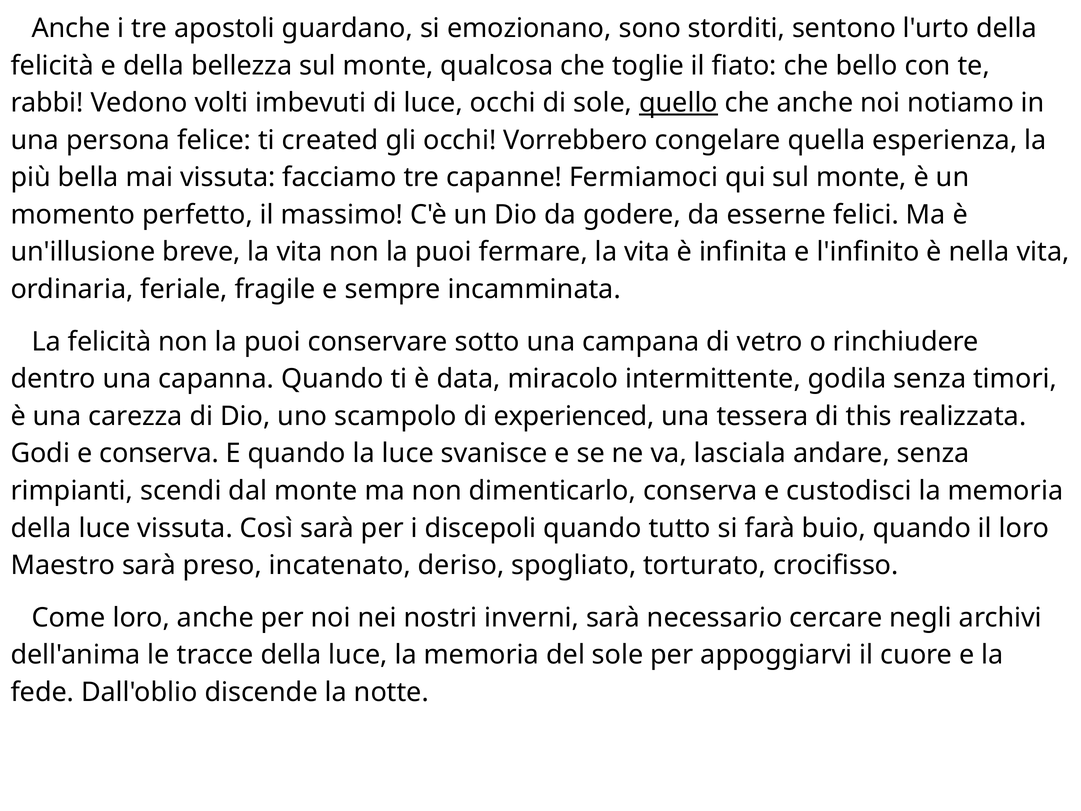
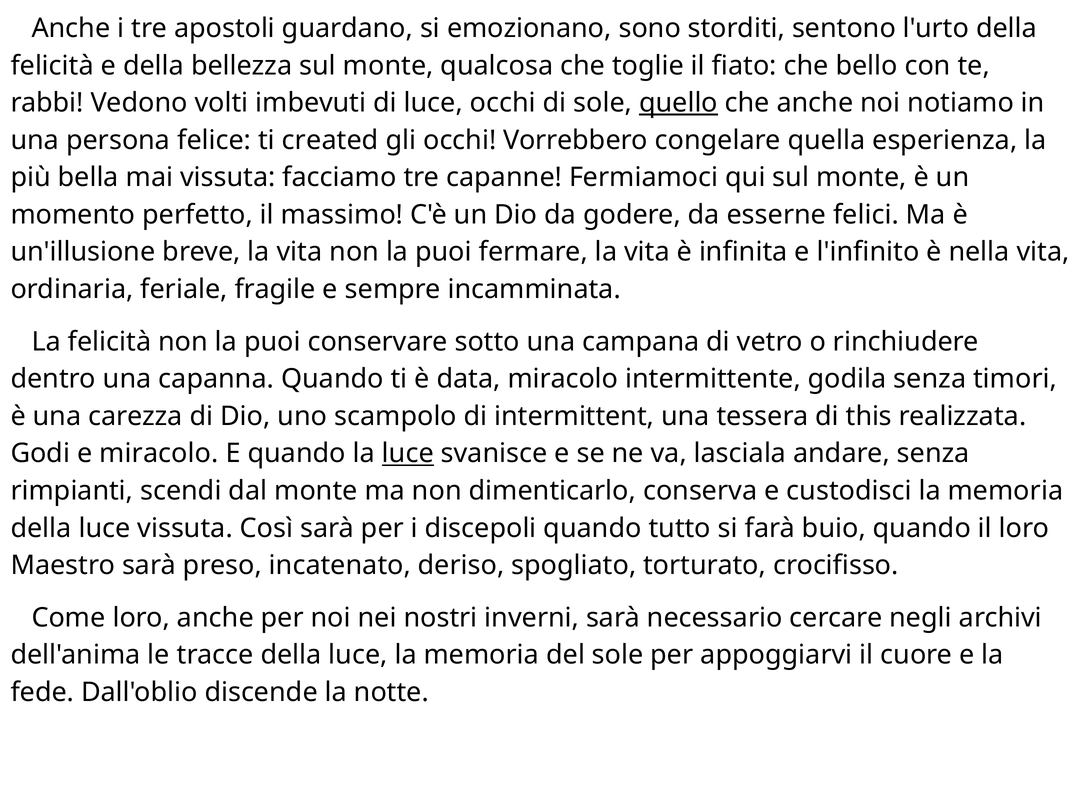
experienced: experienced -> intermittent (574, 416)
e conserva: conserva -> miracolo (159, 453)
luce underline: none -> present (408, 453)
